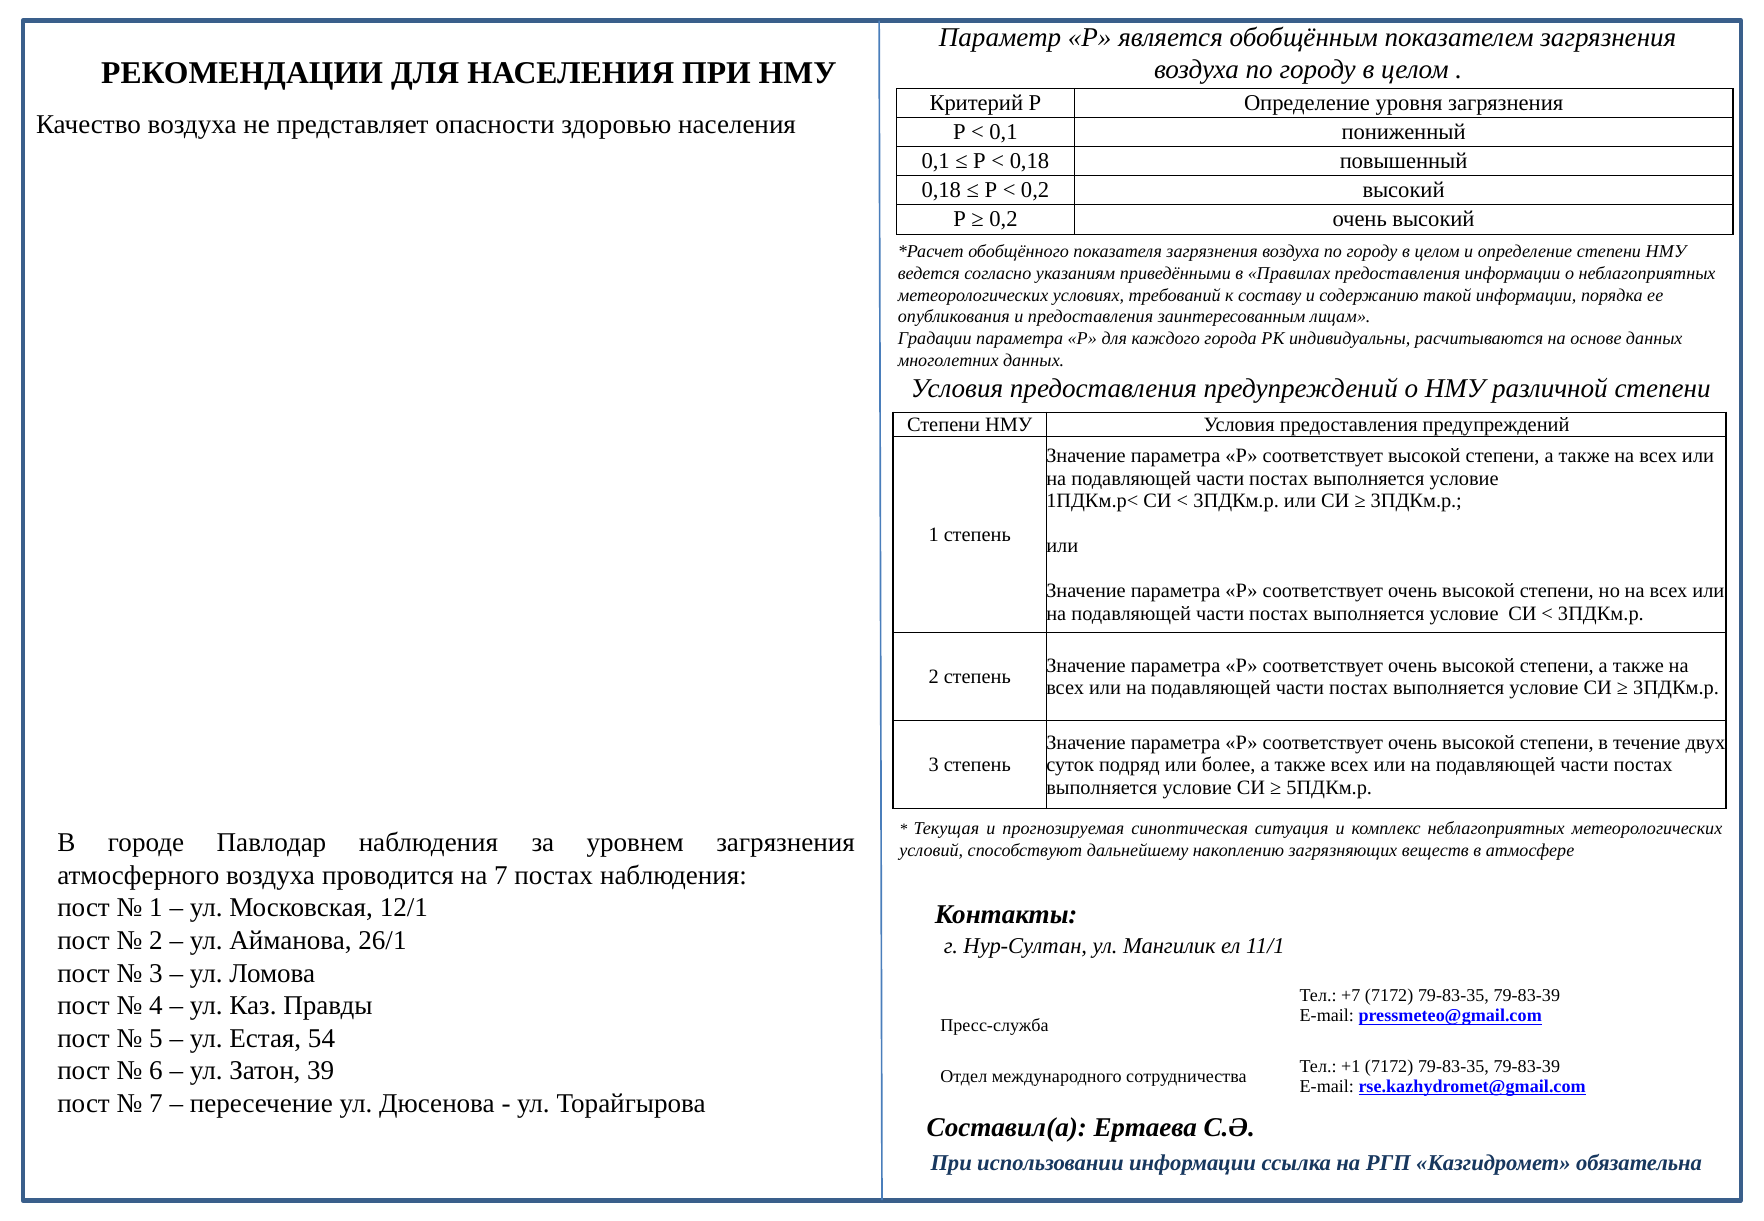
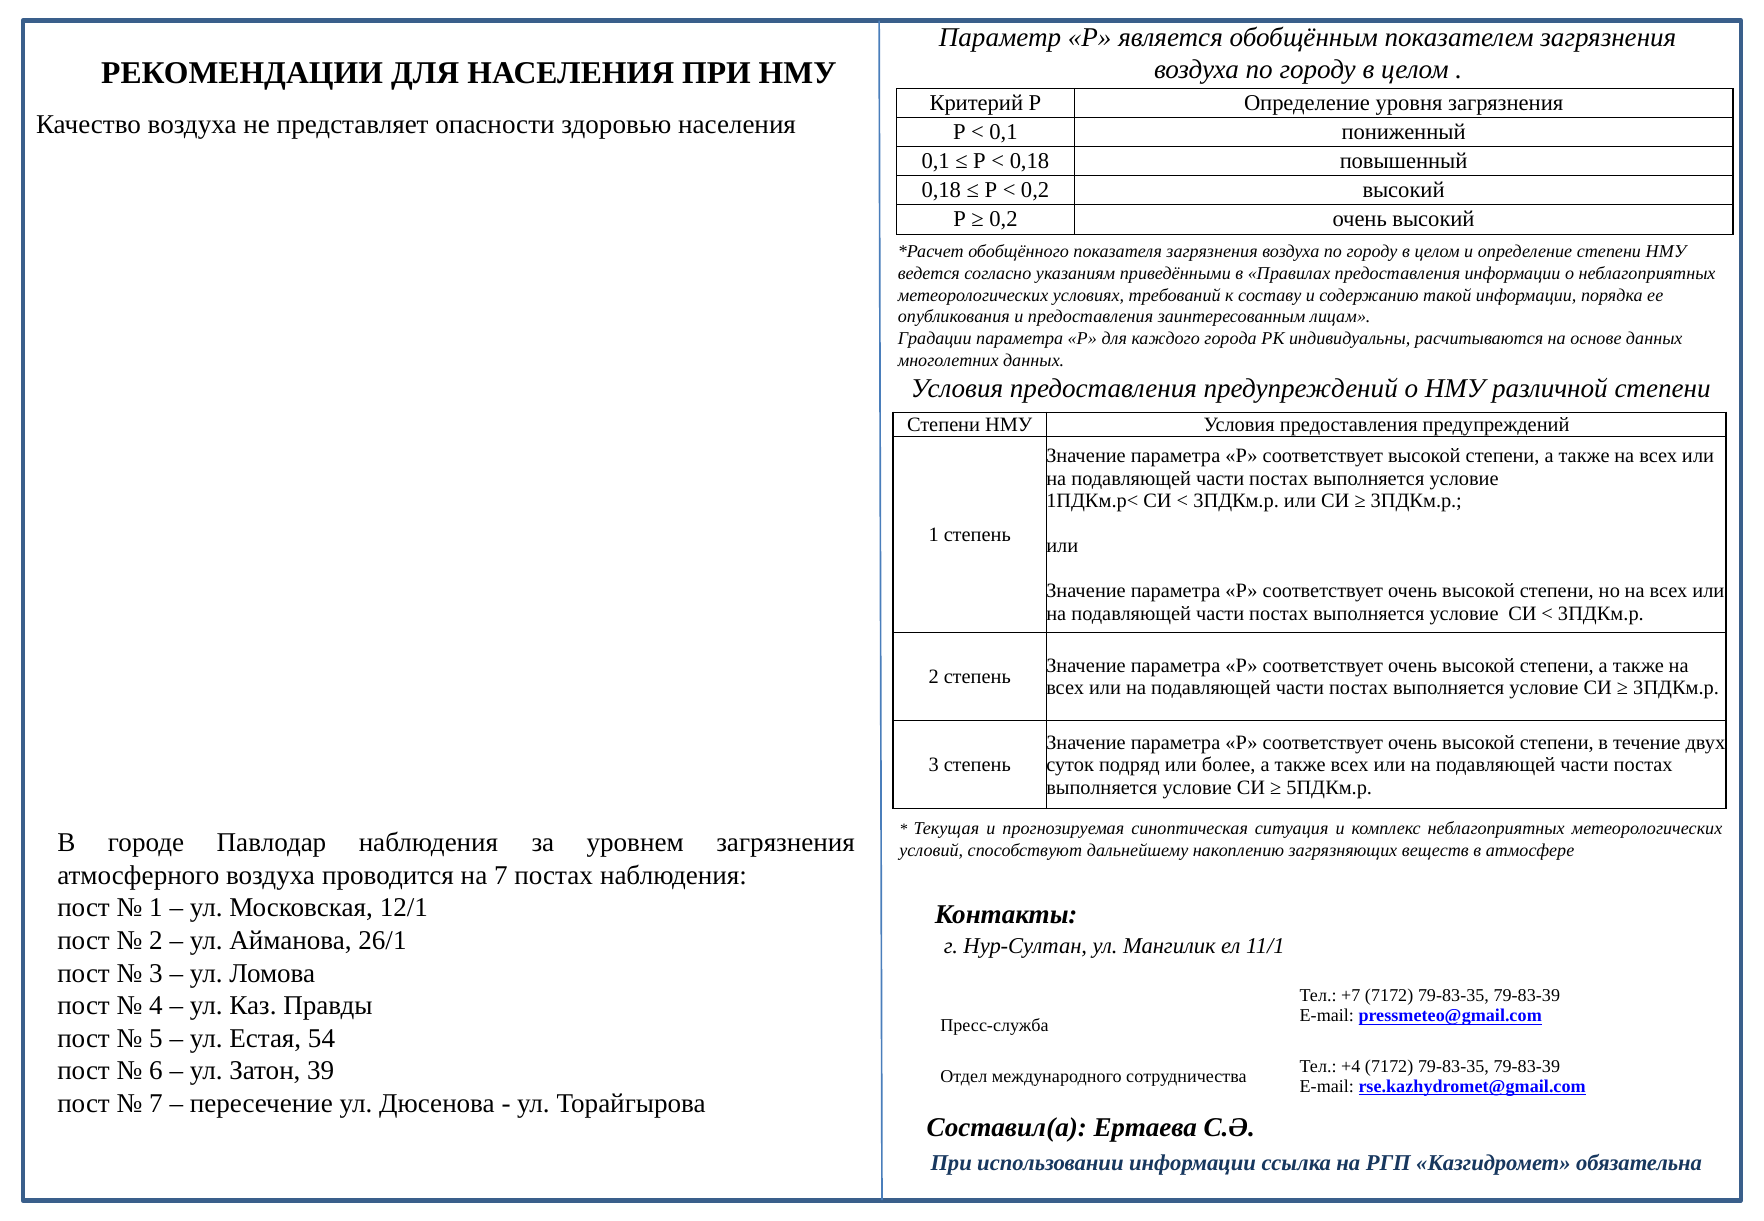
+1: +1 -> +4 (1351, 1067)
